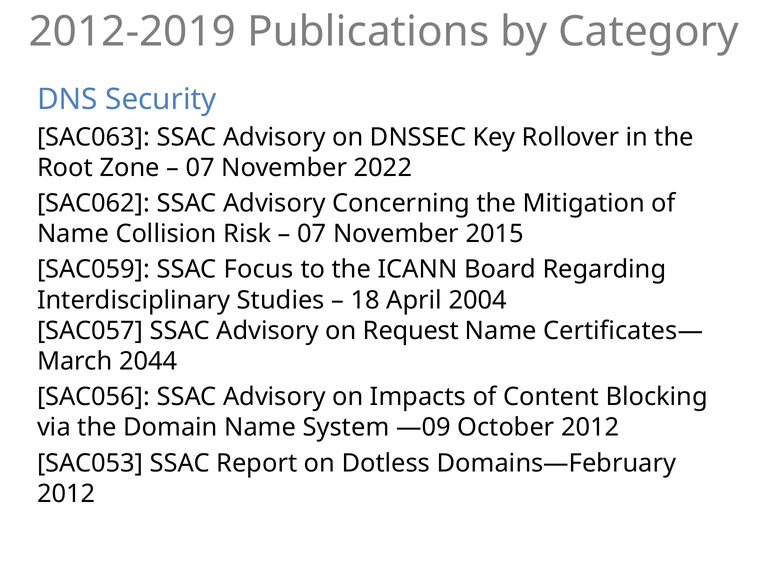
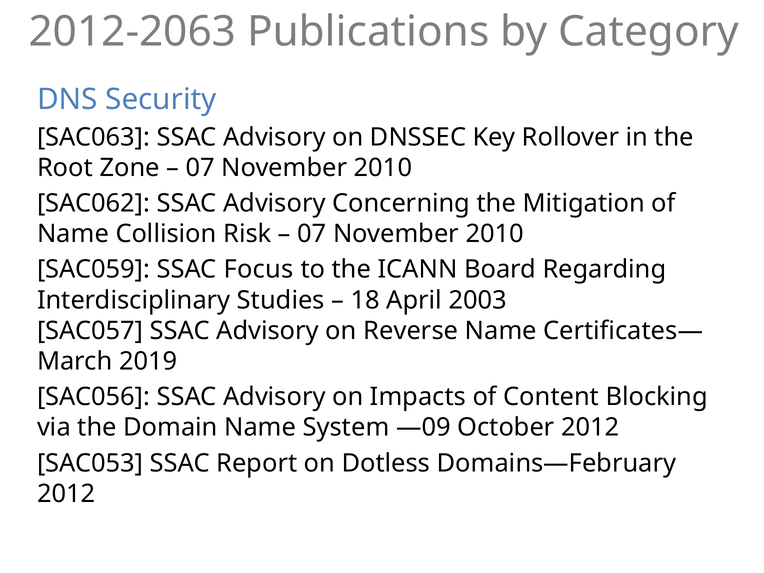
2012-2019: 2012-2019 -> 2012-2063 (132, 32)
2022: 2022 -> 2010 (383, 168)
2015: 2015 -> 2010 (495, 234)
2004: 2004 -> 2003 (478, 300)
Request: Request -> Reverse (411, 331)
2044: 2044 -> 2019 (148, 361)
